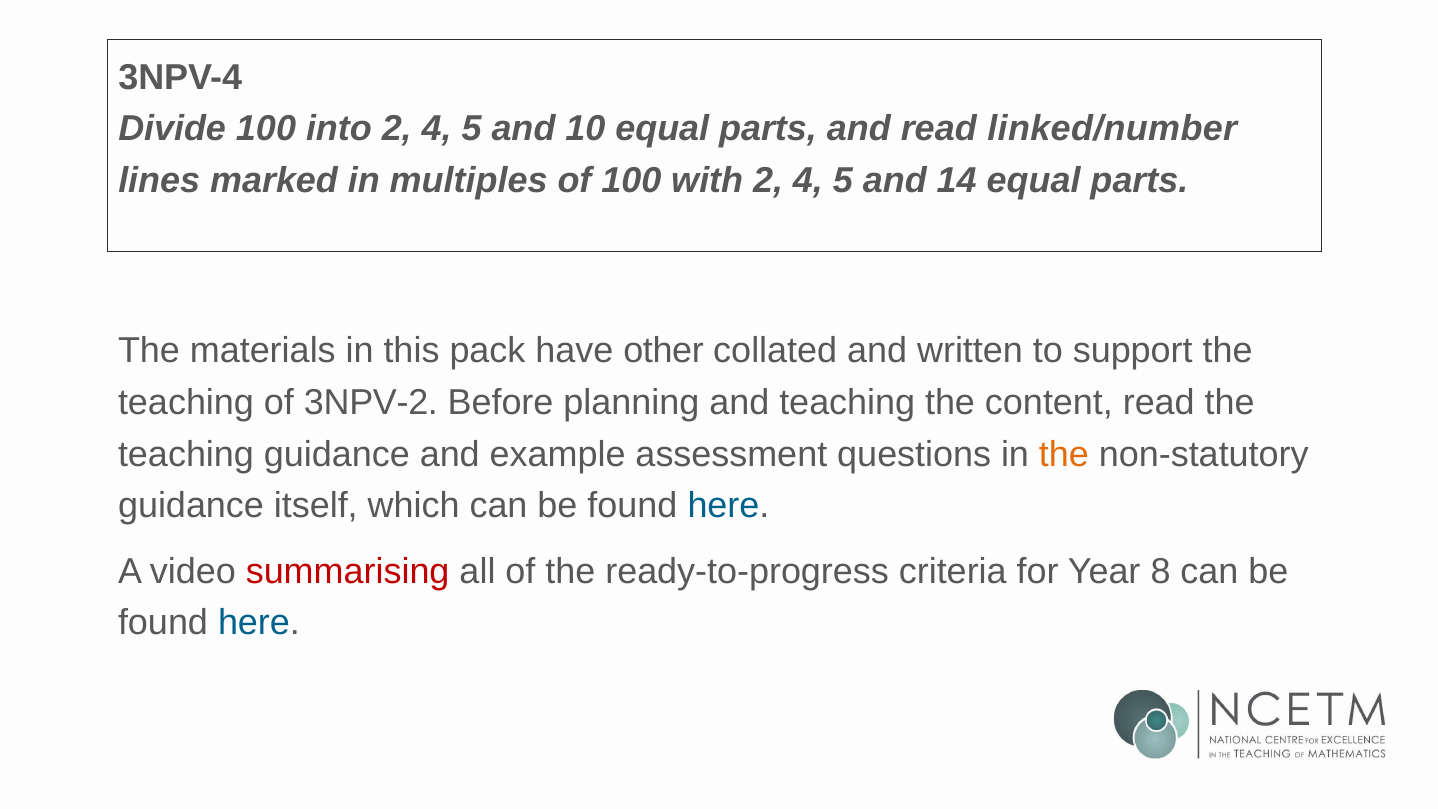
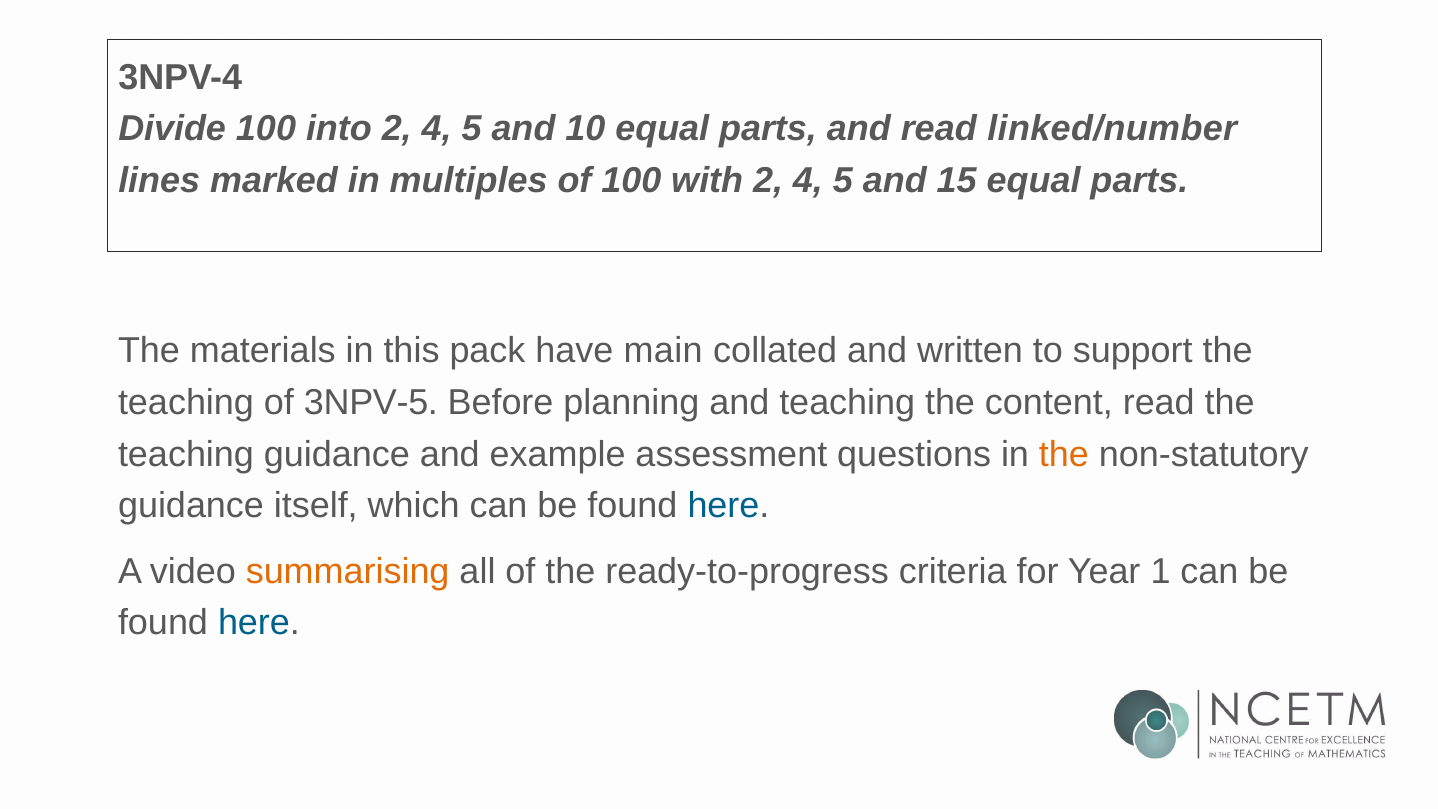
14: 14 -> 15 (957, 181)
other: other -> main (663, 351)
3NPV-2: 3NPV-2 -> 3NPV-5 (371, 402)
summarising colour: red -> orange (348, 571)
8: 8 -> 1 (1161, 571)
